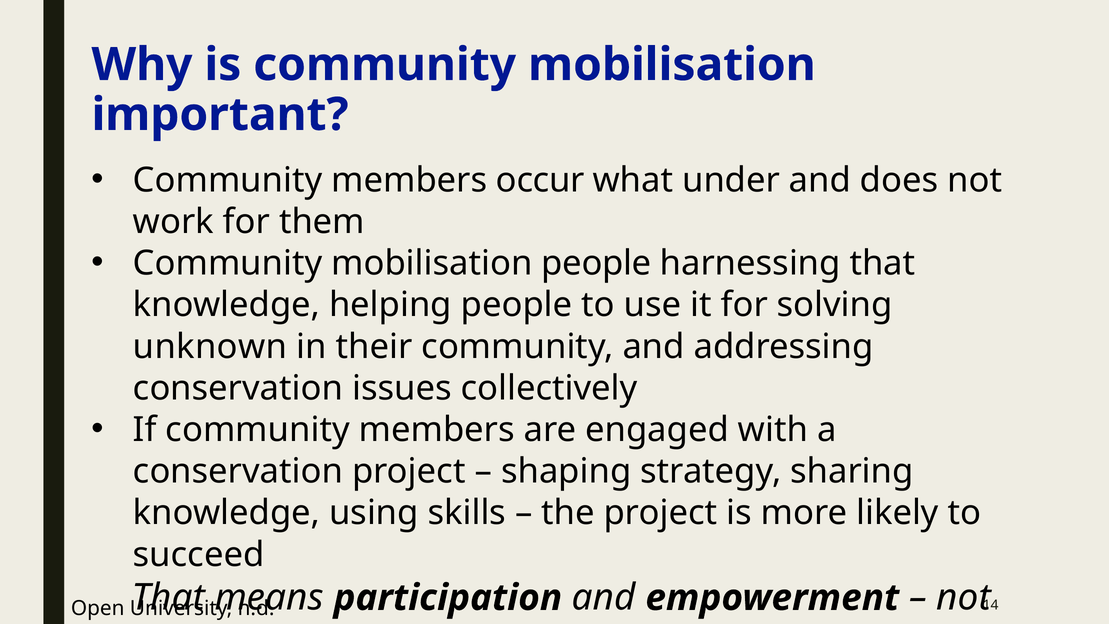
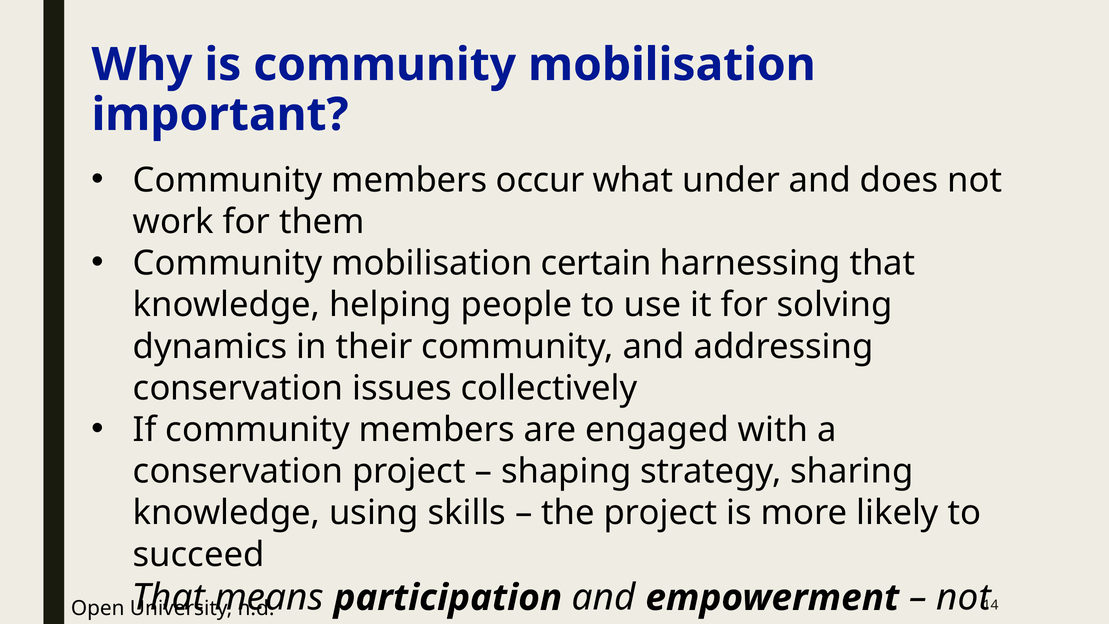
mobilisation people: people -> certain (596, 263)
unknown: unknown -> dynamics (210, 347)
